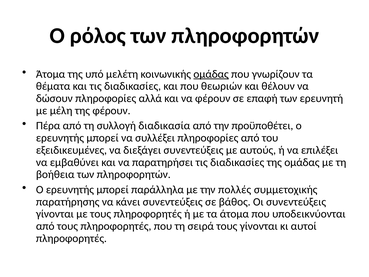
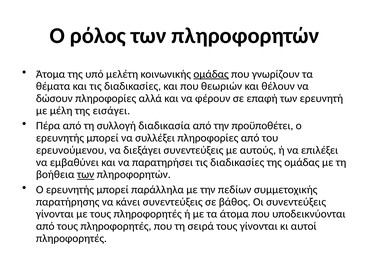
της φέρουν: φέρουν -> εισάγει (111, 110)
εξειδικευμένες: εξειδικευμένες -> ερευνούμενου (71, 150)
των underline: none -> present (86, 174)
πολλές: πολλές -> πεδίων (235, 189)
